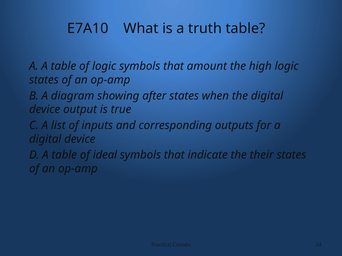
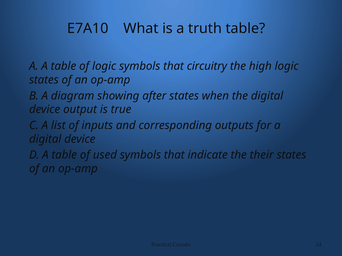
amount: amount -> circuitry (207, 66)
ideal: ideal -> used (105, 155)
